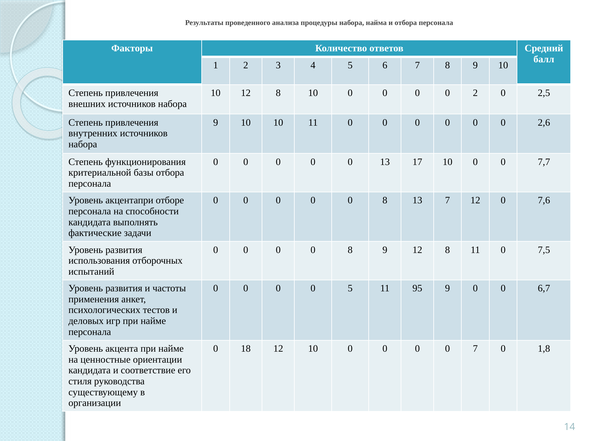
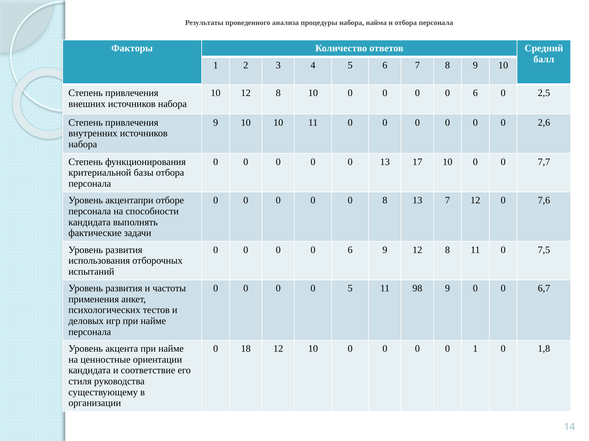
2: 2 -> 6 (475, 93)
8: 8 -> 6 (350, 250)
95: 95 -> 98 (417, 289)
0 7: 7 -> 1 (475, 349)
